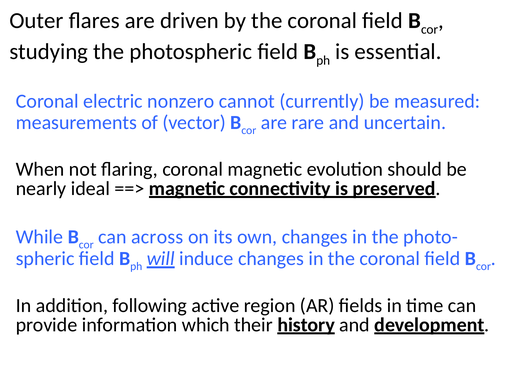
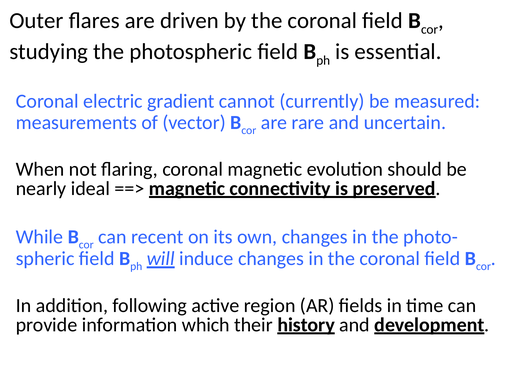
nonzero: nonzero -> gradient (181, 101)
across: across -> recent (157, 237)
